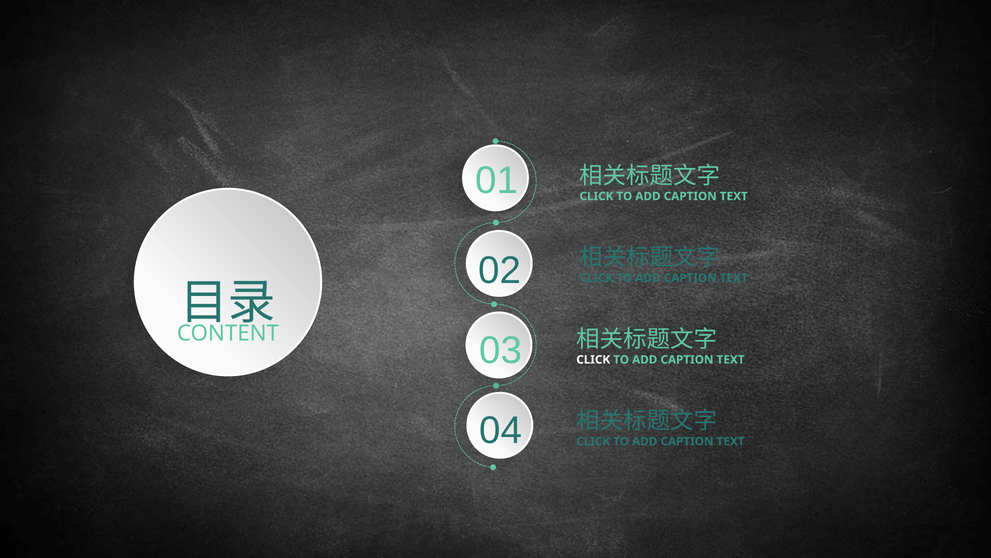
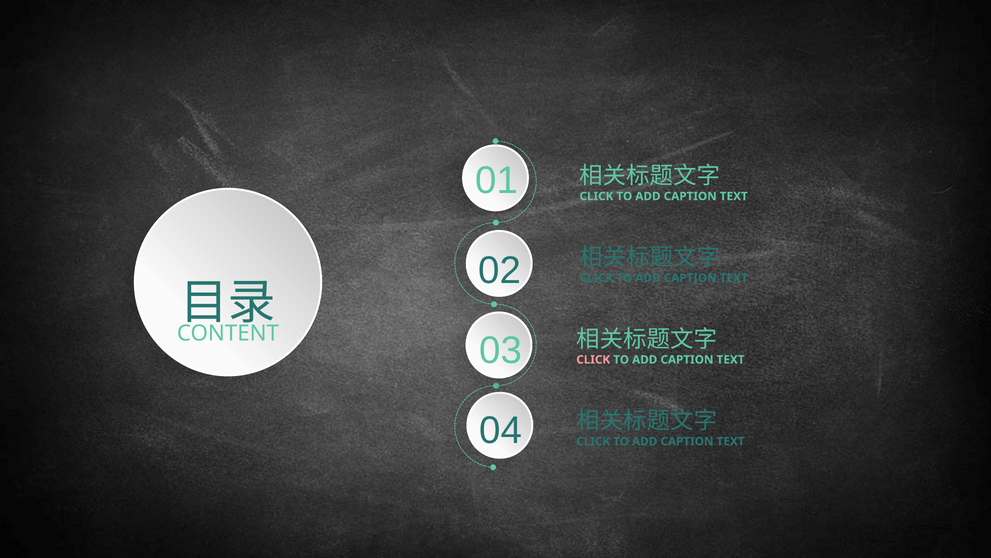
CLICK colour: white -> pink (593, 359)
